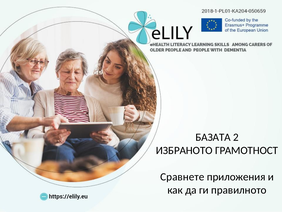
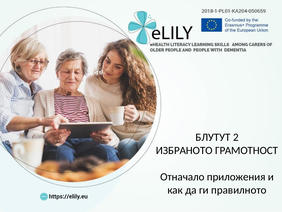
БАЗАТА: БАЗАТА -> БЛУТУТ (213, 137)
Сравнете: Сравнете -> Отначало (182, 177)
